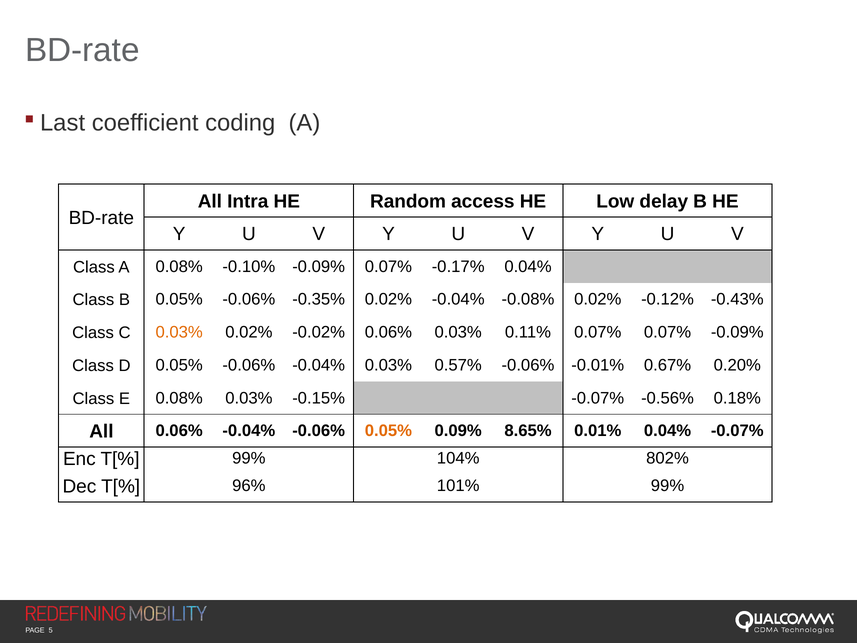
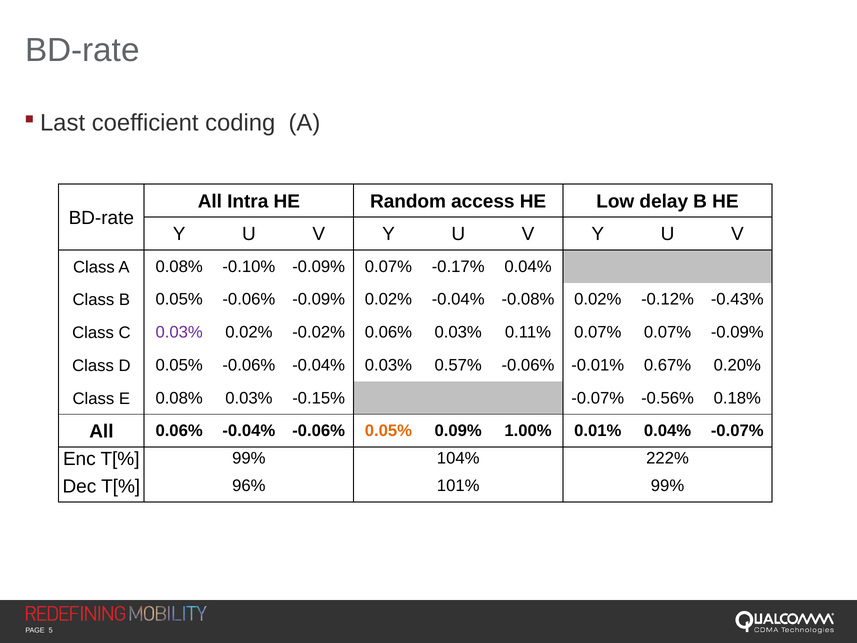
-0.06% -0.35%: -0.35% -> -0.09% (319, 299)
0.03% colour: orange -> purple (179, 332)
8.65%: 8.65% -> 1.00% (528, 431)
802%: 802% -> 222% (668, 458)
